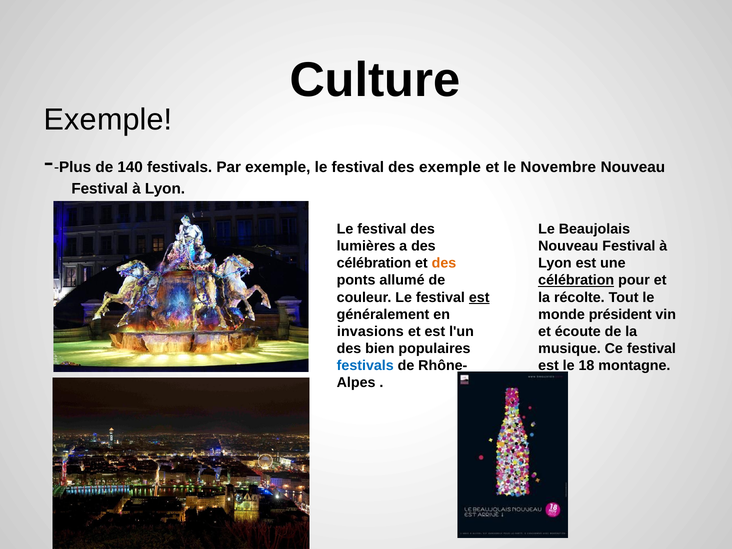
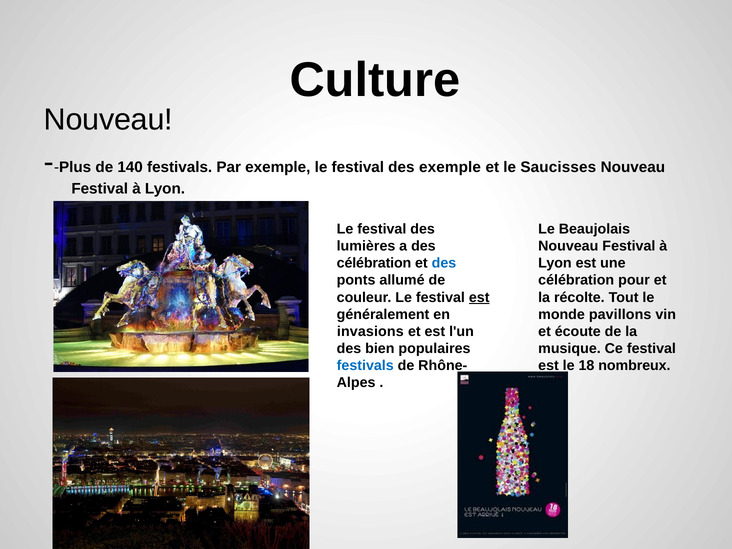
Exemple: Exemple -> Nouveau (108, 120)
Novembre: Novembre -> Saucisses (558, 167)
des colour: orange -> blue (444, 263)
célébration underline: present -> none (576, 280)
président: président -> pavillons (620, 314)
montagne: montagne -> nombreux (634, 366)
